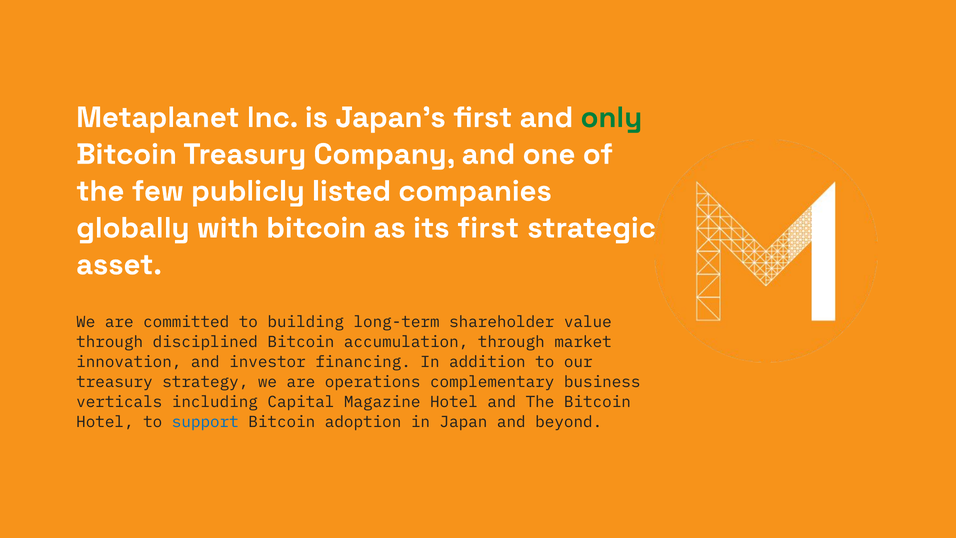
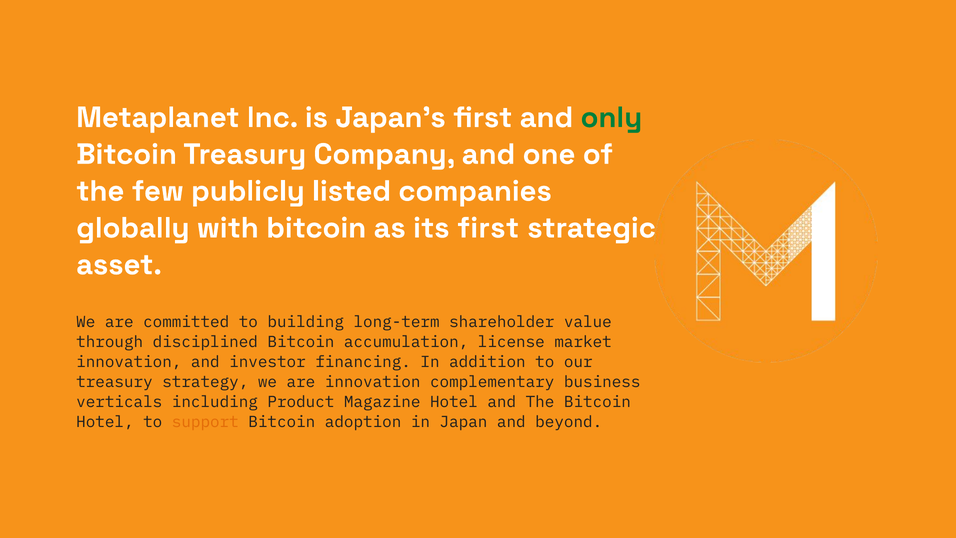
accumulation through: through -> license (511, 342)
are operations: operations -> innovation (373, 382)
Capital: Capital -> Product (301, 402)
support colour: blue -> orange (205, 422)
